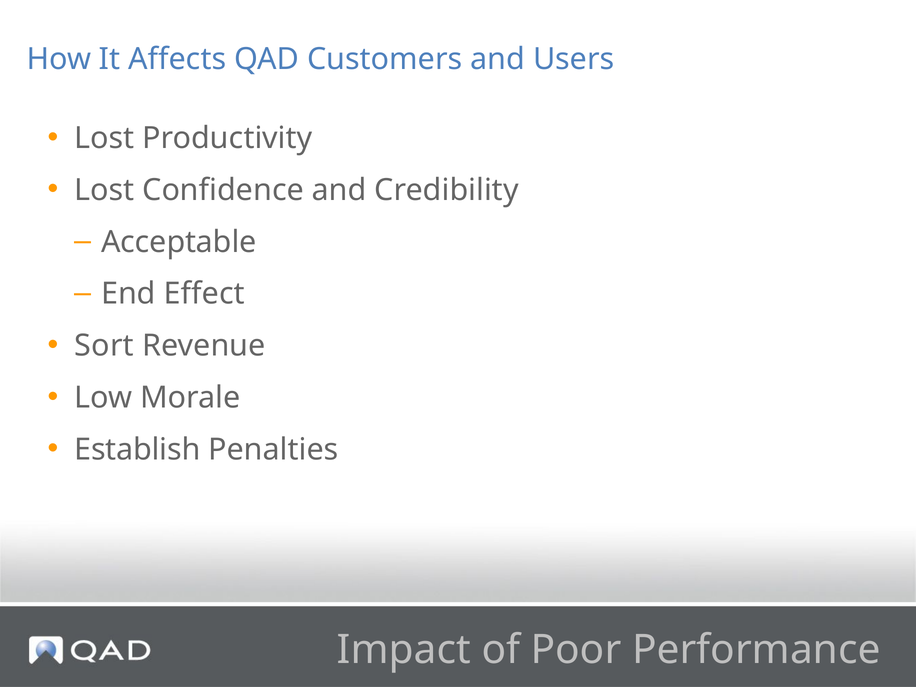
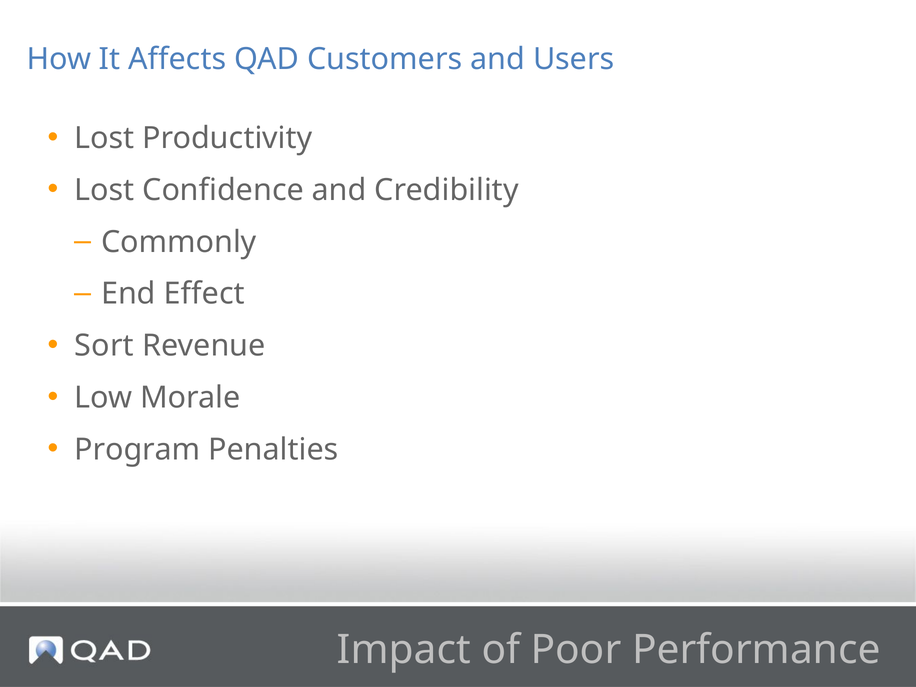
Acceptable: Acceptable -> Commonly (179, 242)
Establish: Establish -> Program (137, 450)
